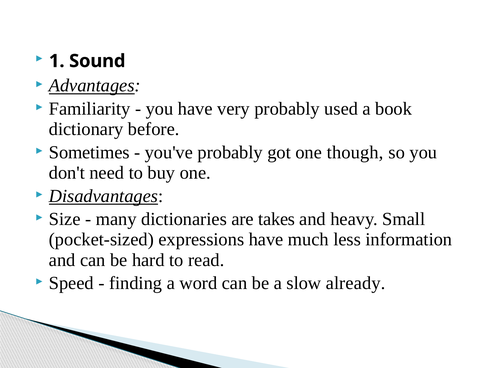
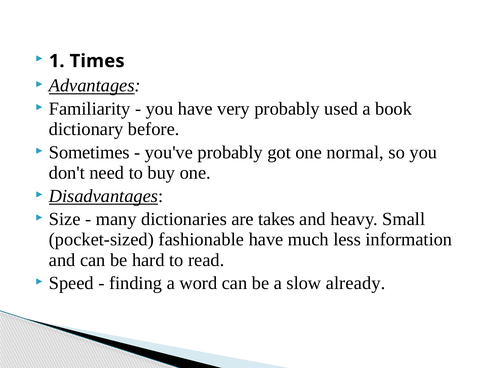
Sound: Sound -> Times (97, 61)
though: though -> normal (355, 152)
expressions: expressions -> fashionable (201, 239)
